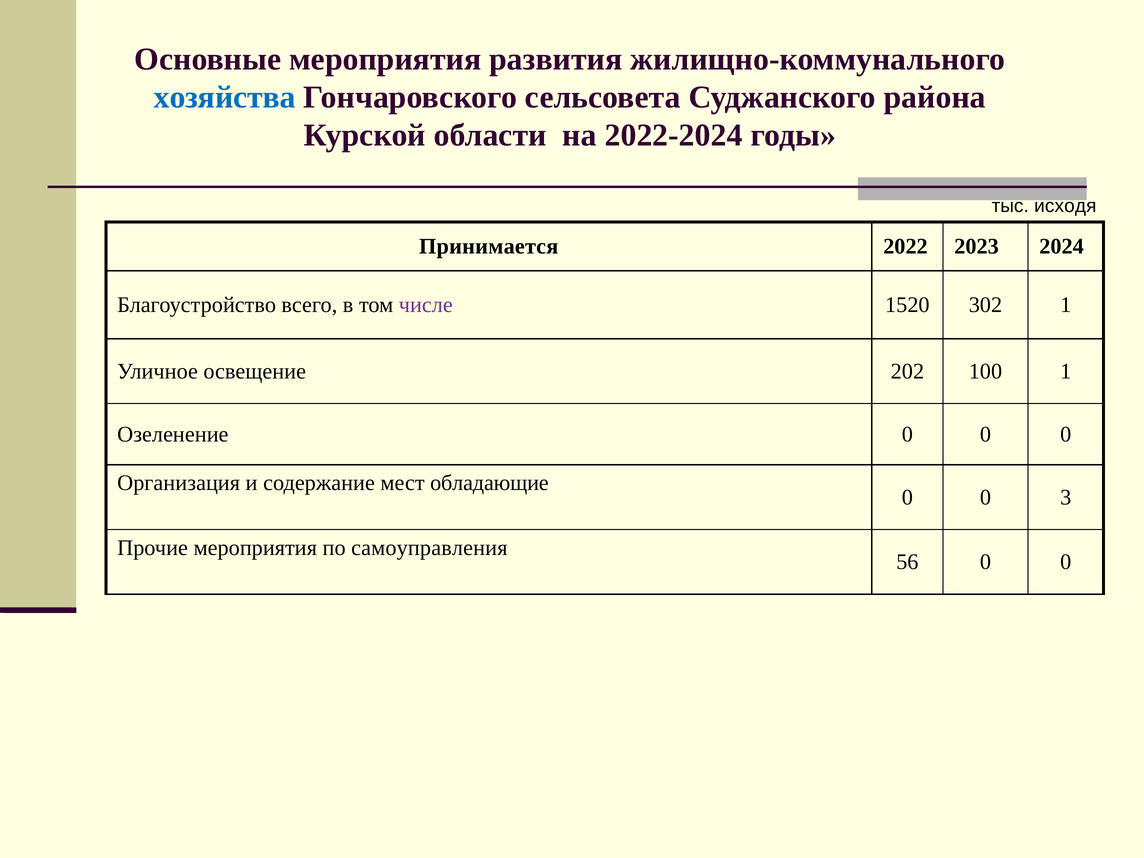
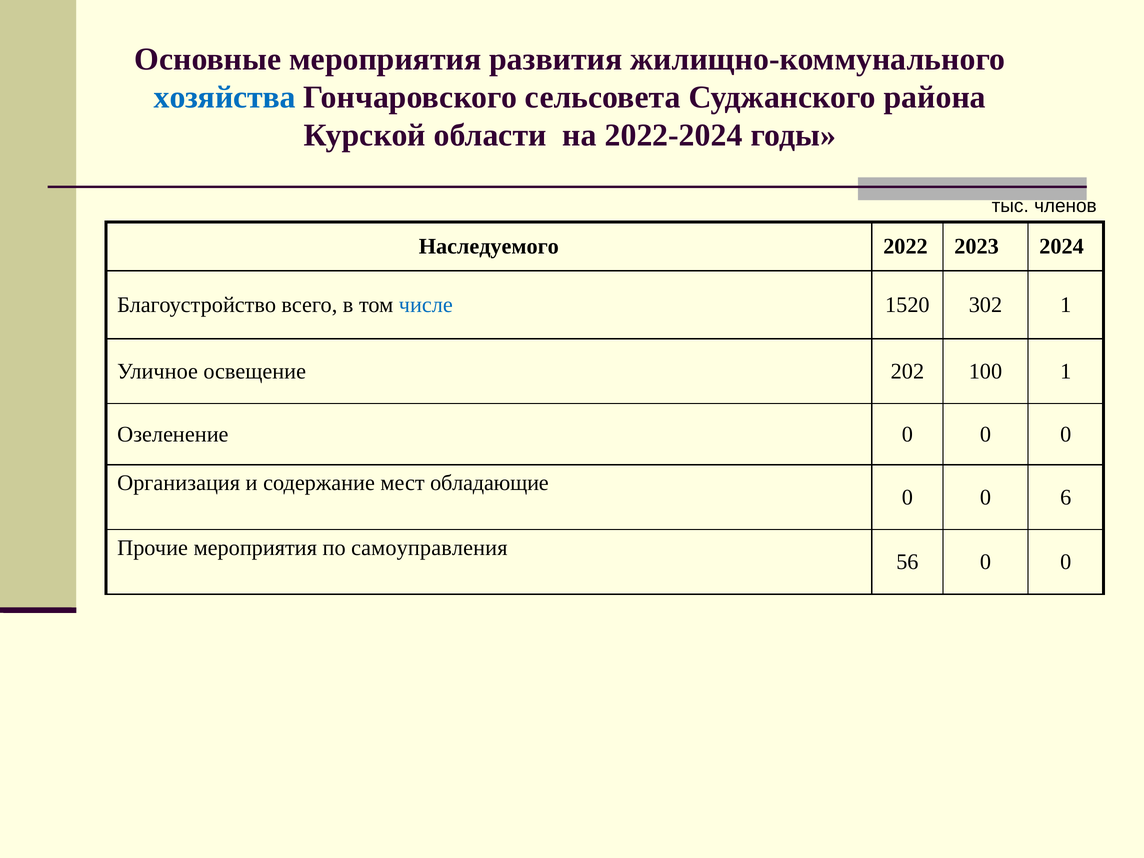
исходя: исходя -> членов (1065, 206)
Принимается: Принимается -> Наследуемого (489, 246)
числе colour: purple -> blue (426, 305)
3: 3 -> 6 (1066, 497)
